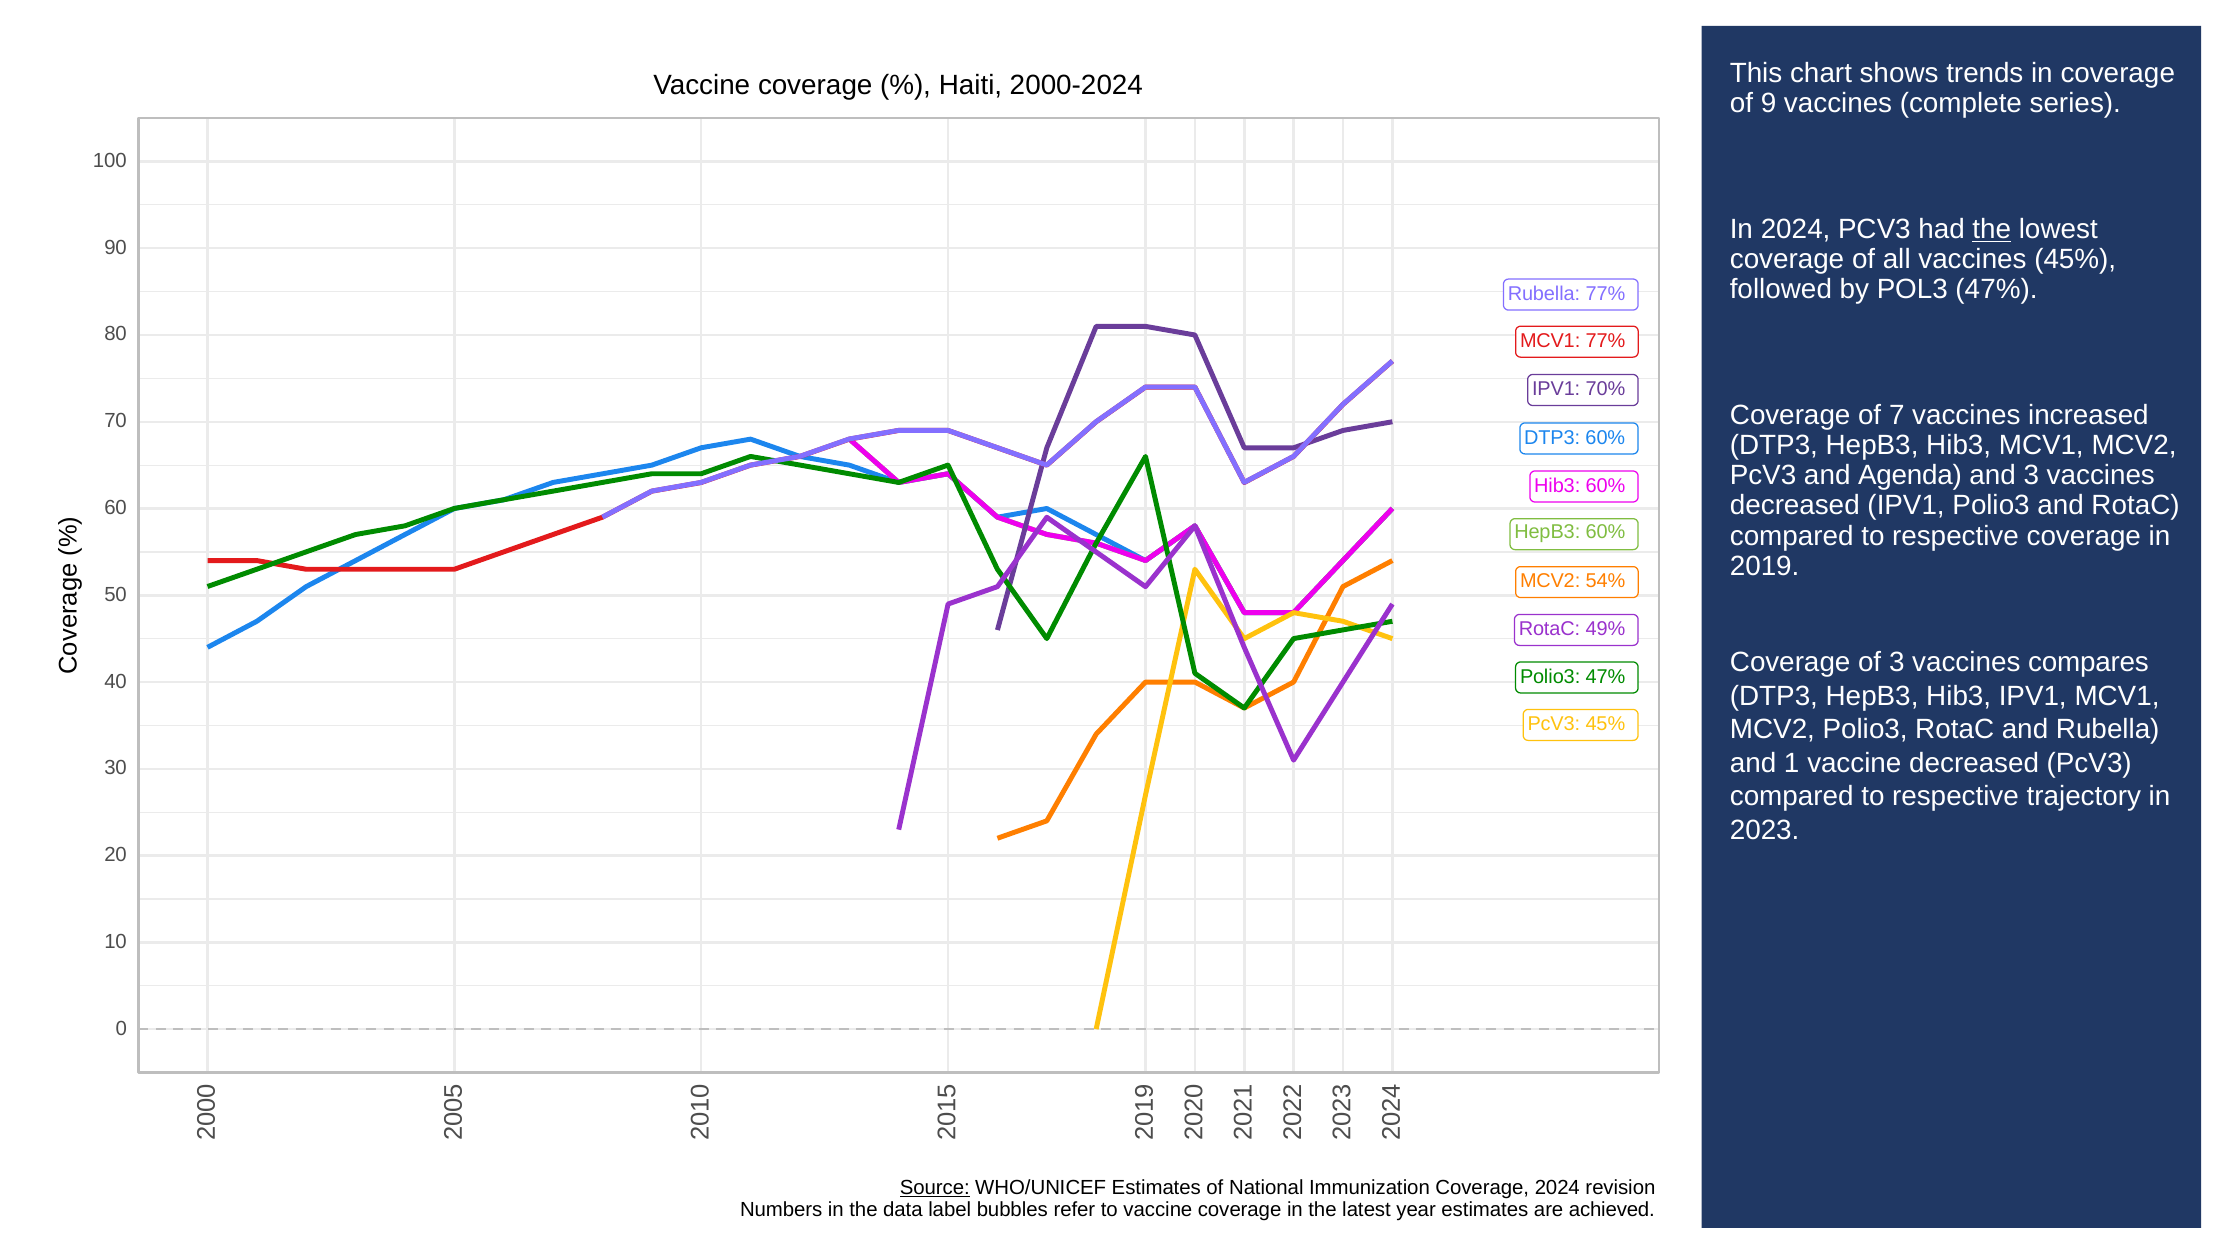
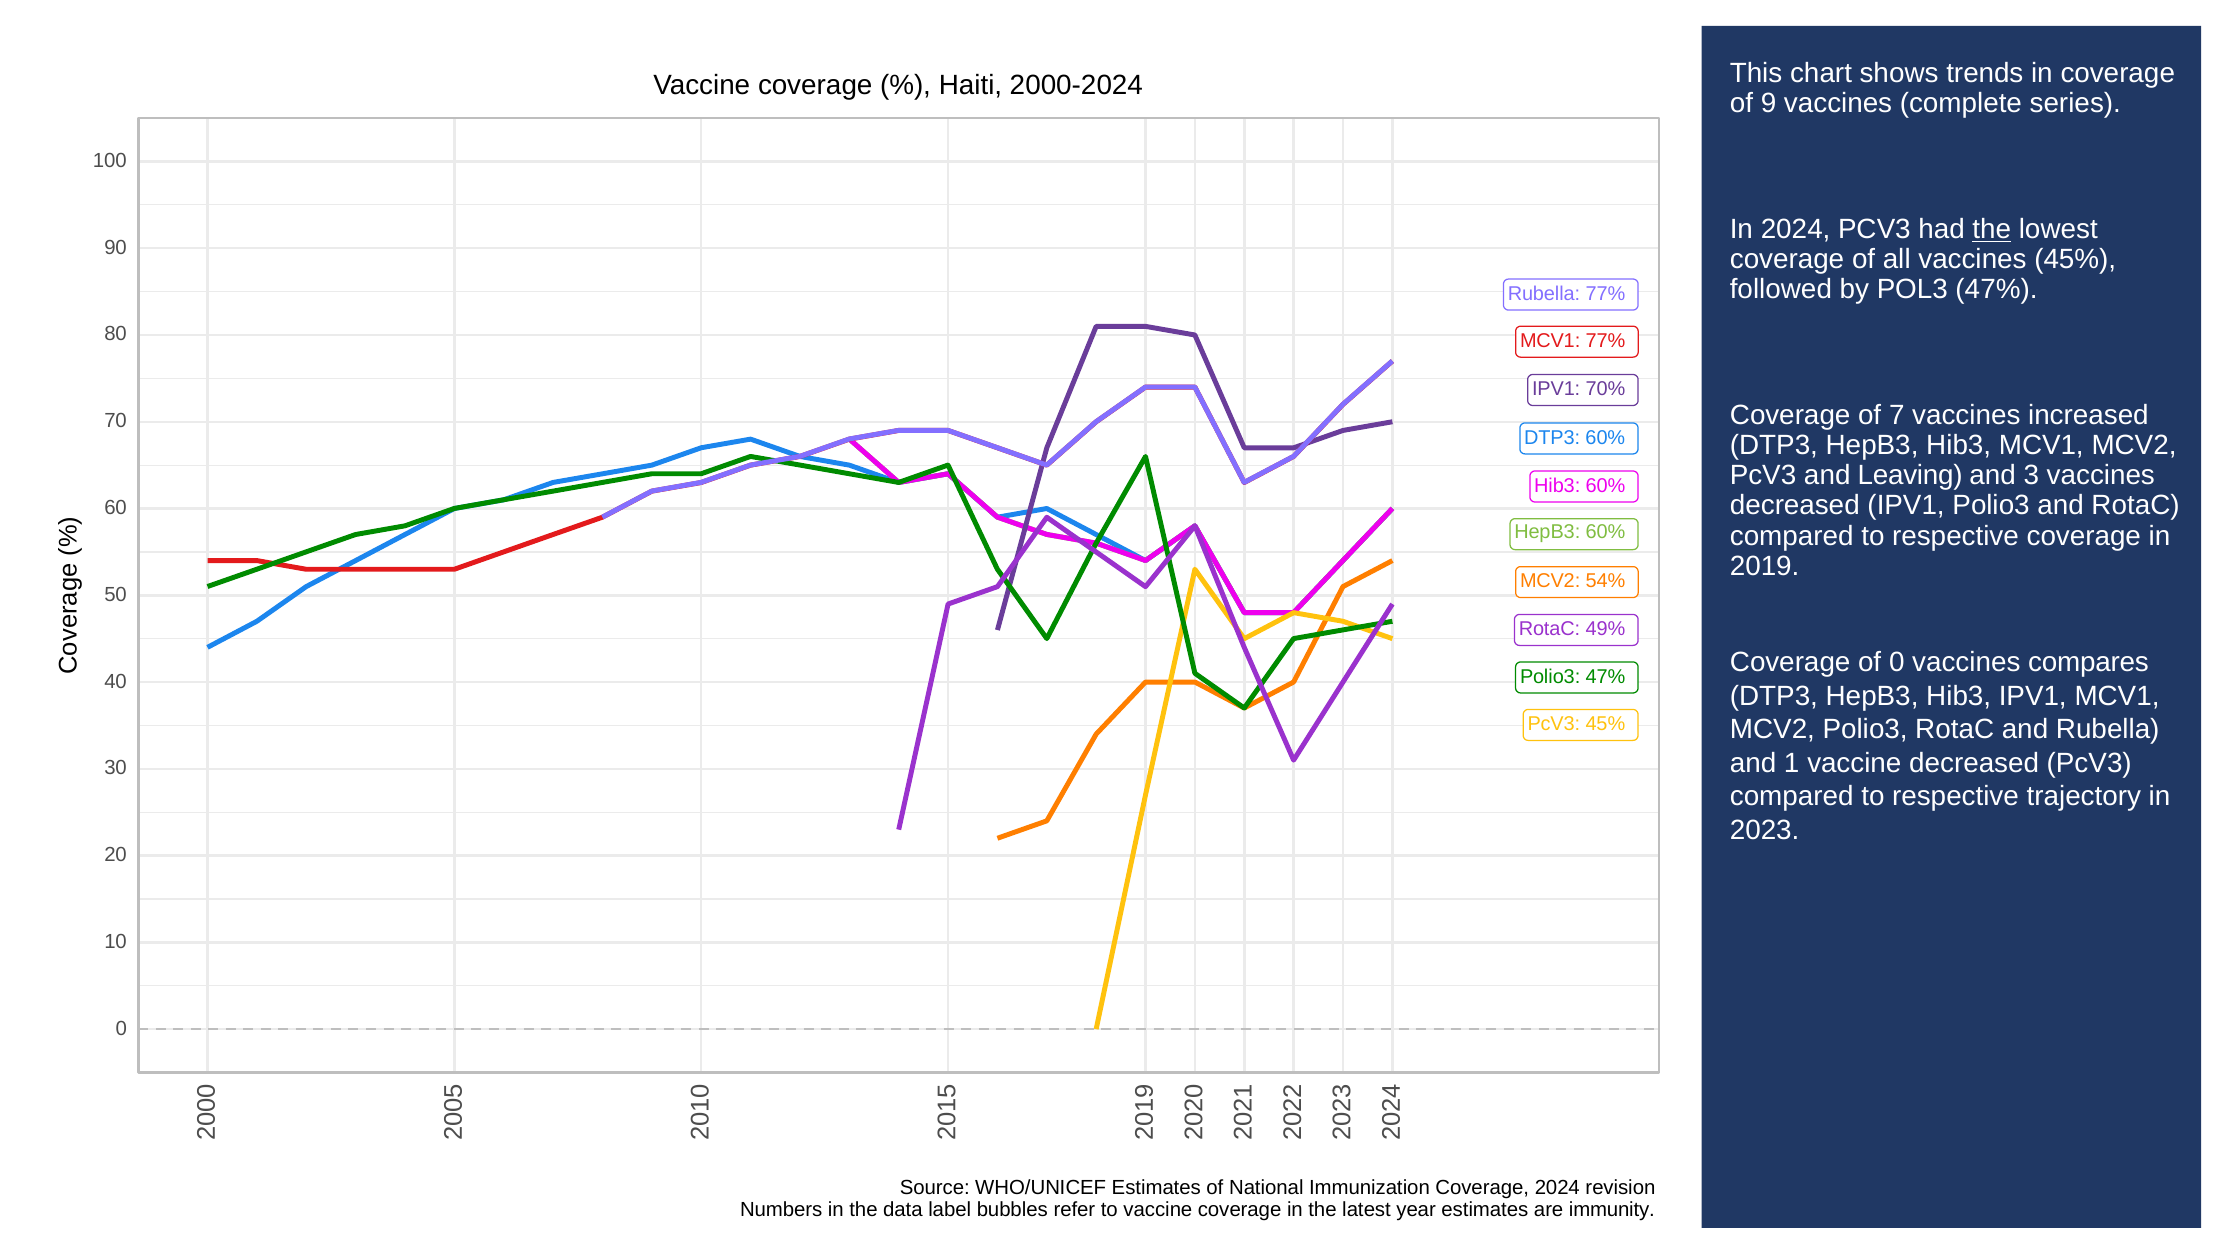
Agenda: Agenda -> Leaving (1910, 476)
of 3: 3 -> 0 (1897, 663)
Source underline: present -> none (935, 1188)
achieved: achieved -> immunity (1612, 1210)
